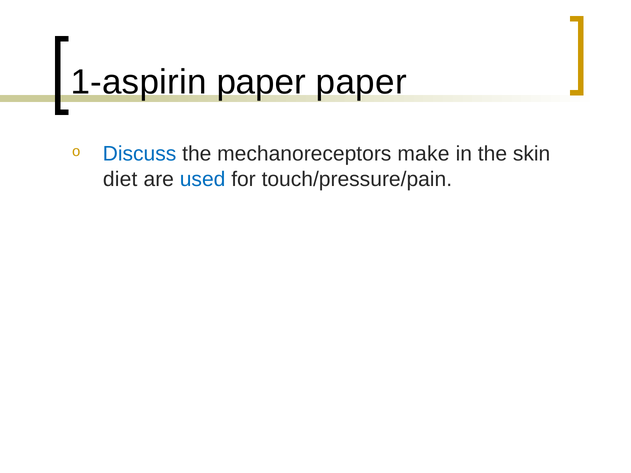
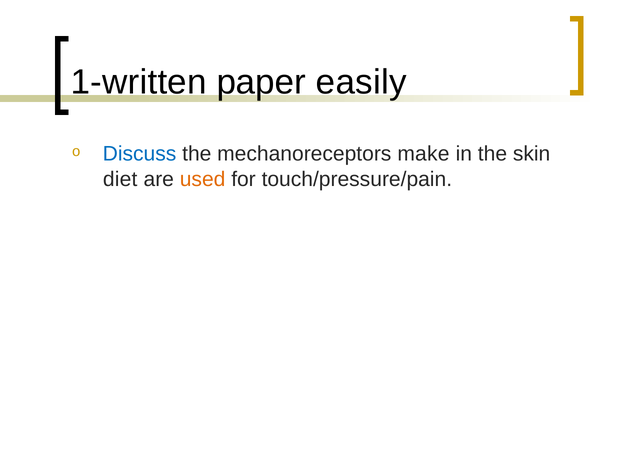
1-aspirin: 1-aspirin -> 1-written (139, 82)
paper paper: paper -> easily (361, 82)
used colour: blue -> orange (203, 179)
